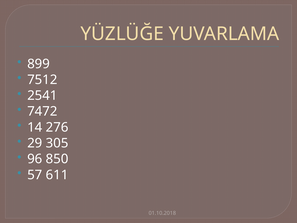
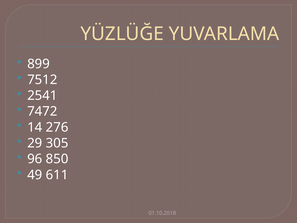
57: 57 -> 49 (35, 175)
